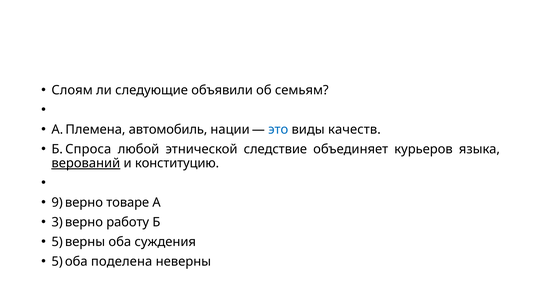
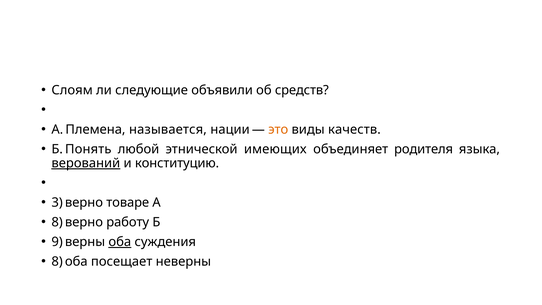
семьям: семьям -> средств (302, 90)
автомобиль: автомобиль -> называется (168, 129)
это colour: blue -> orange (278, 129)
Спроса: Спроса -> Понять (88, 149)
следствие: следствие -> имеющих (275, 149)
курьеров: курьеров -> родителя (424, 149)
9: 9 -> 3 (57, 202)
3: 3 -> 8 (57, 222)
5: 5 -> 9 (57, 242)
оба underline: none -> present (120, 242)
5: 5 -> 8 (57, 261)
поделена: поделена -> посещает (122, 261)
